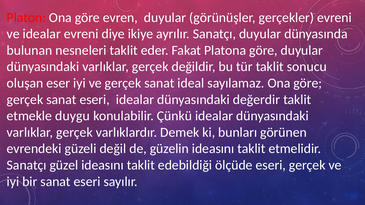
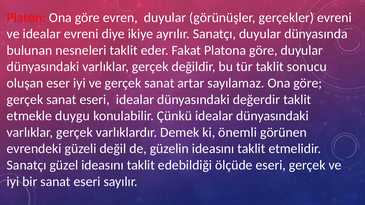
ideal: ideal -> artar (191, 83)
bunları: bunları -> önemli (238, 133)
